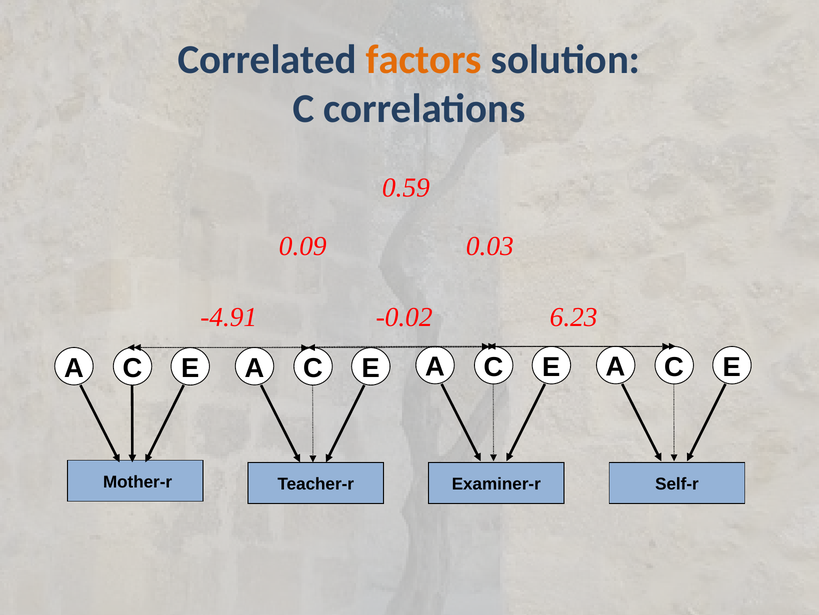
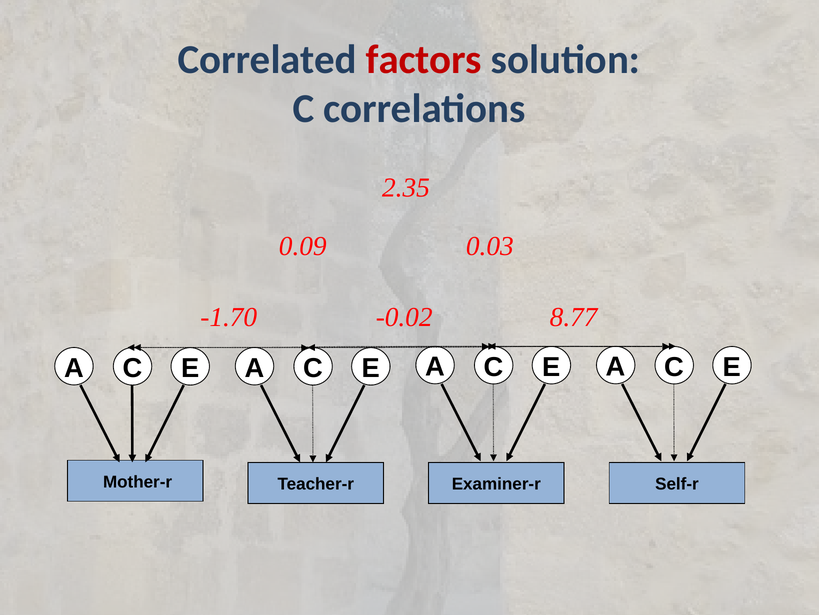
factors colour: orange -> red (424, 59)
0.59: 0.59 -> 2.35 (406, 188)
-4.91: -4.91 -> -1.70 (229, 317)
6.23: 6.23 -> 8.77 (574, 317)
